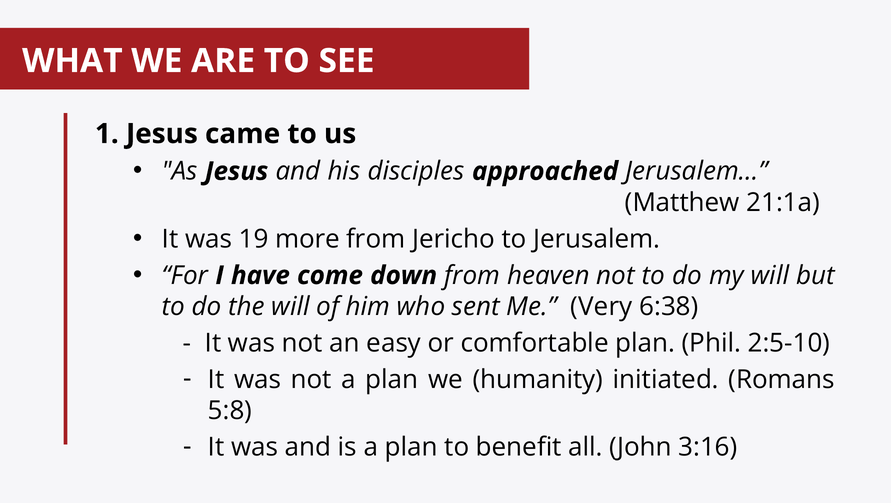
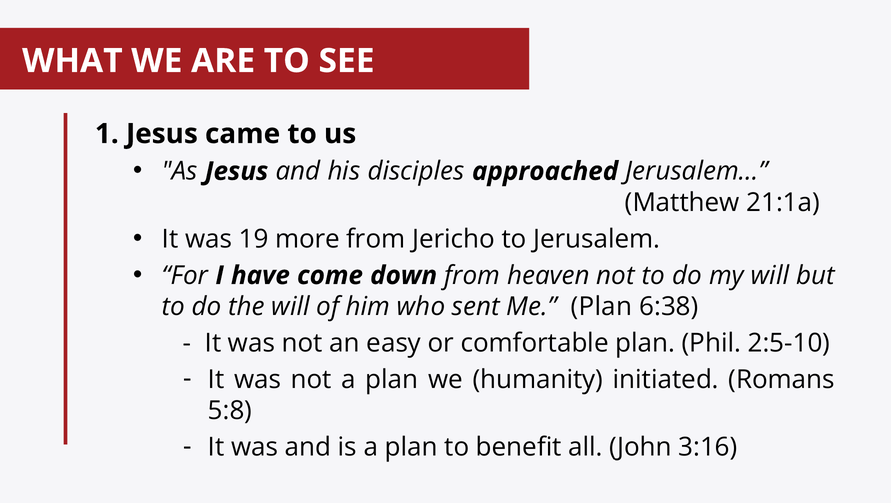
Me Very: Very -> Plan (601, 306)
